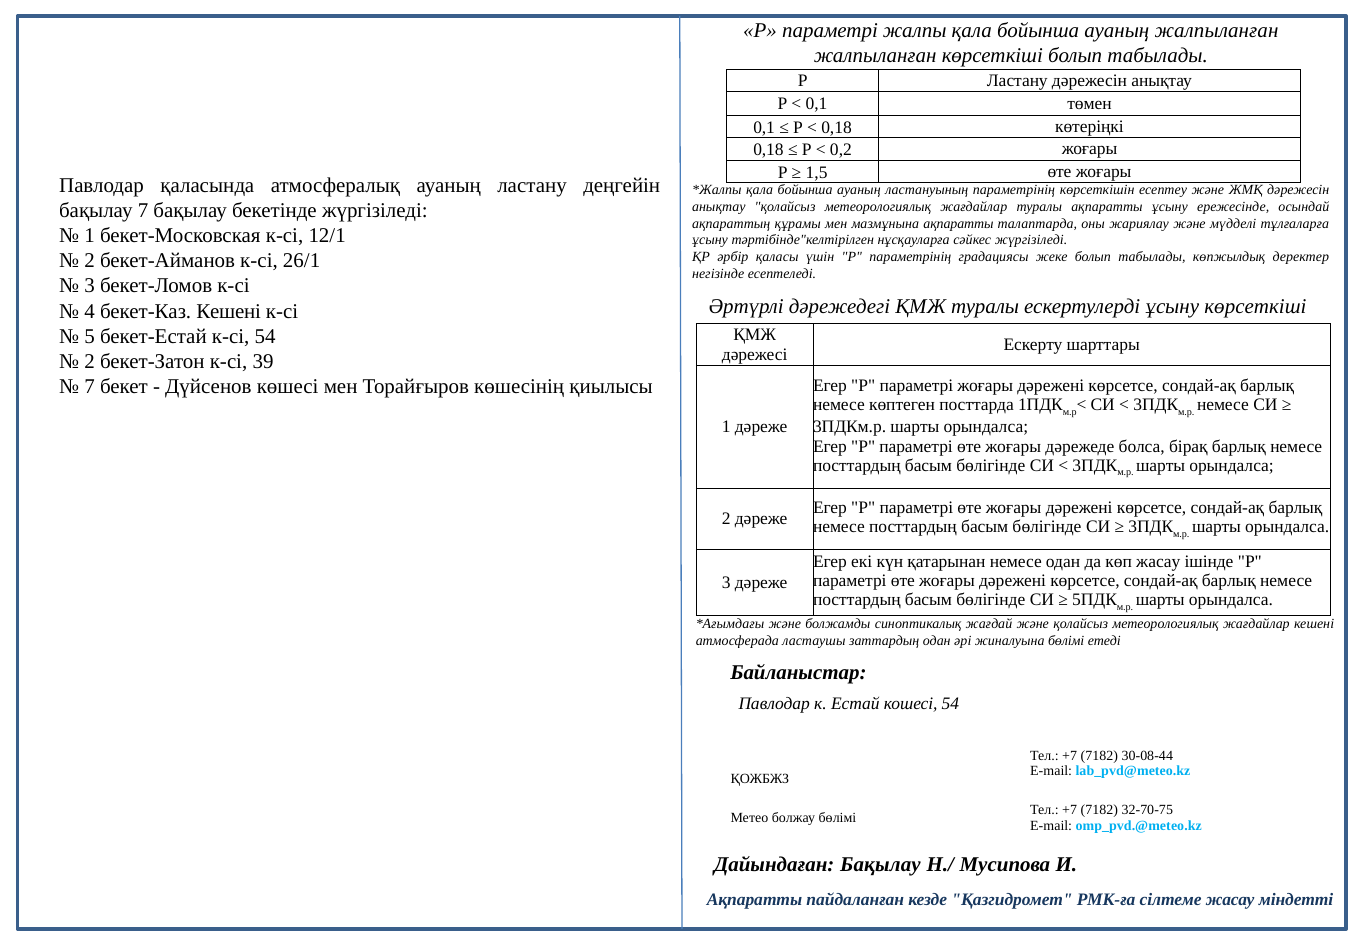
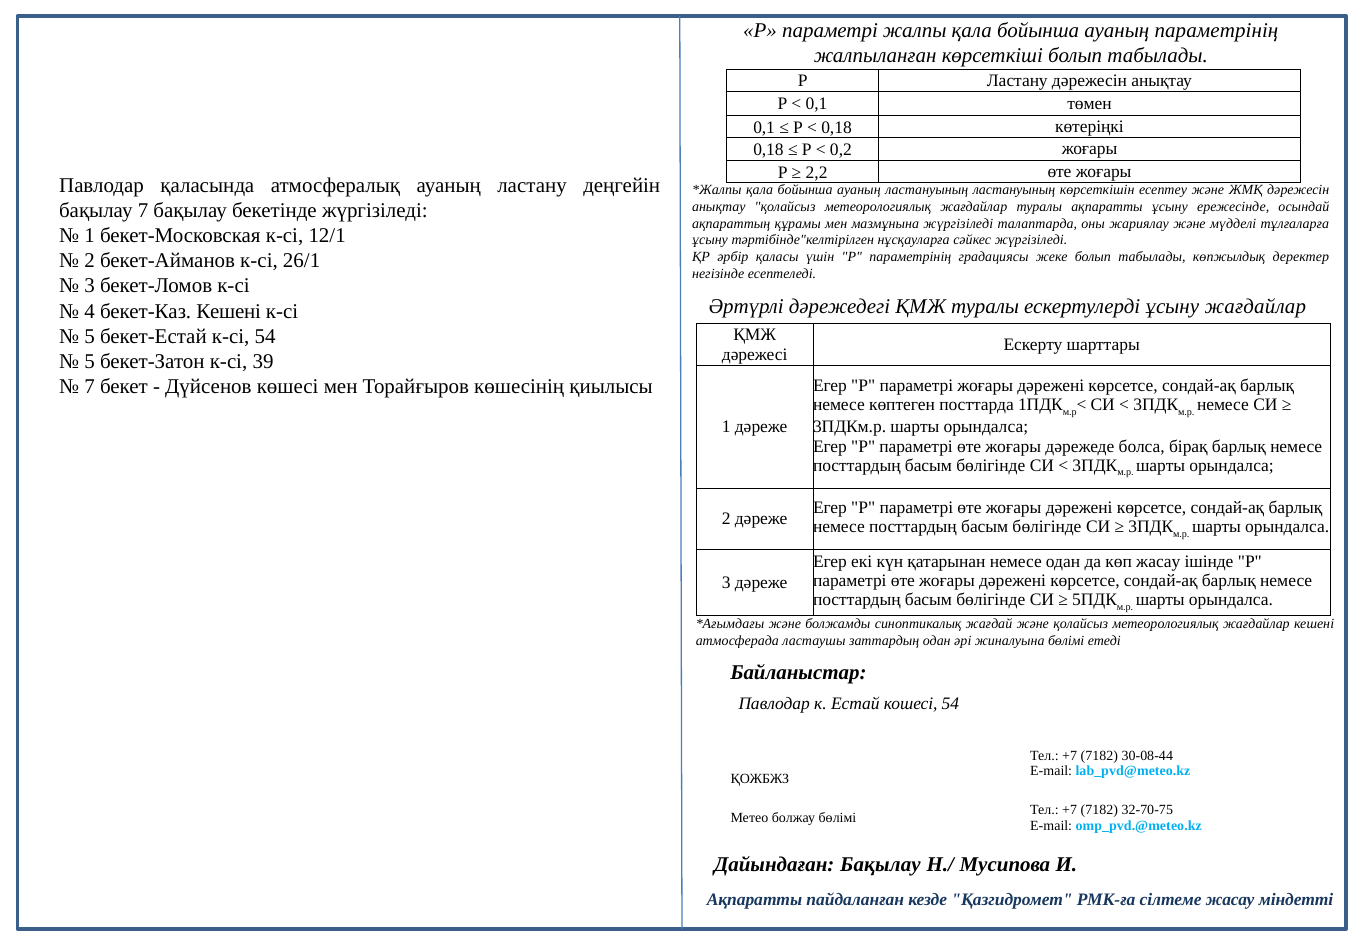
ауаның жалпыланған: жалпыланған -> параметрінің (1216, 30)
1,5: 1,5 -> 2,2 (817, 172)
ластануының параметрінің: параметрінің -> ластануының (1014, 190)
мазмұнына ақпаратты: ақпаратты -> жүргізіледі (958, 223)
ұсыну көрсеткіші: көрсеткіші -> жағдайлар (1255, 307)
2: 2 -> 5 (90, 361)
